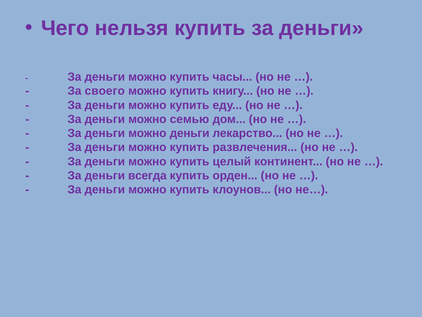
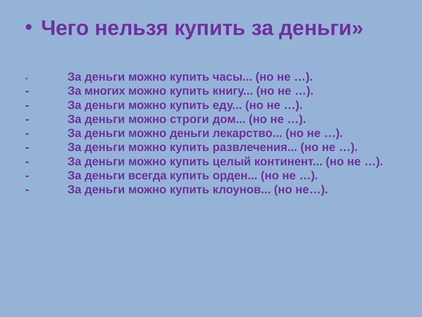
своего: своего -> многих (105, 91)
семью: семью -> строги (189, 119)
